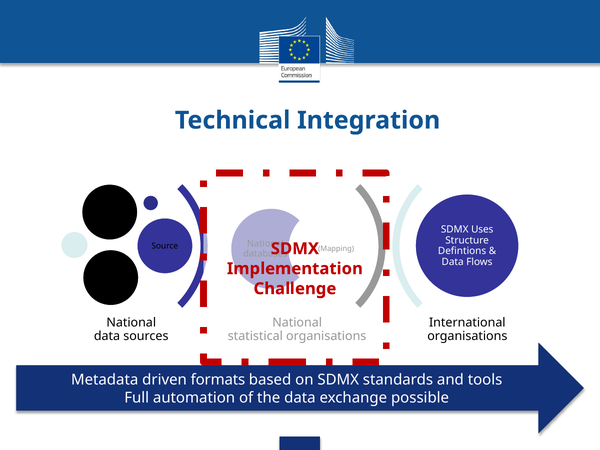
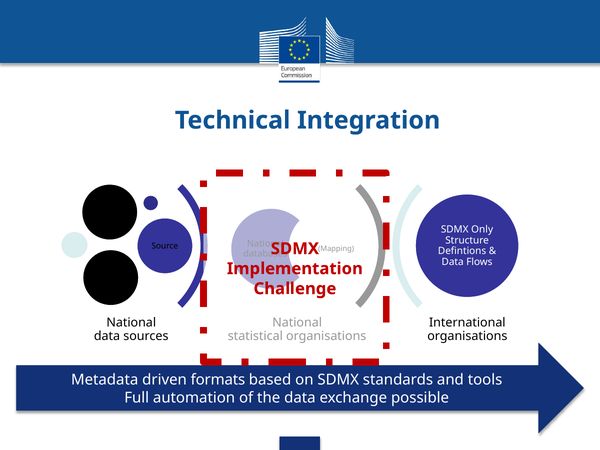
Uses: Uses -> Only (482, 229)
